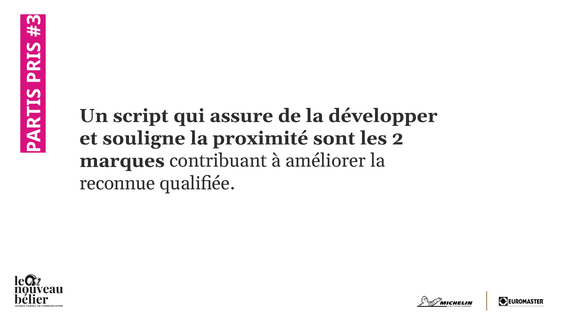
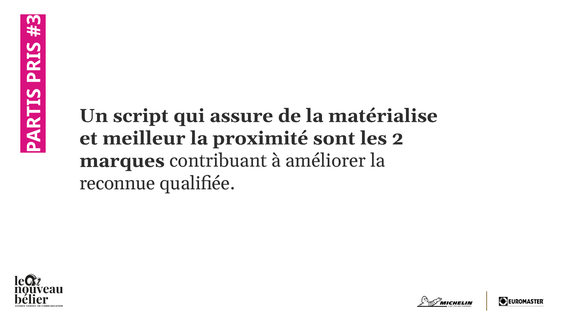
développer: développer -> matérialise (383, 116)
souligne: souligne -> meilleur (144, 138)
